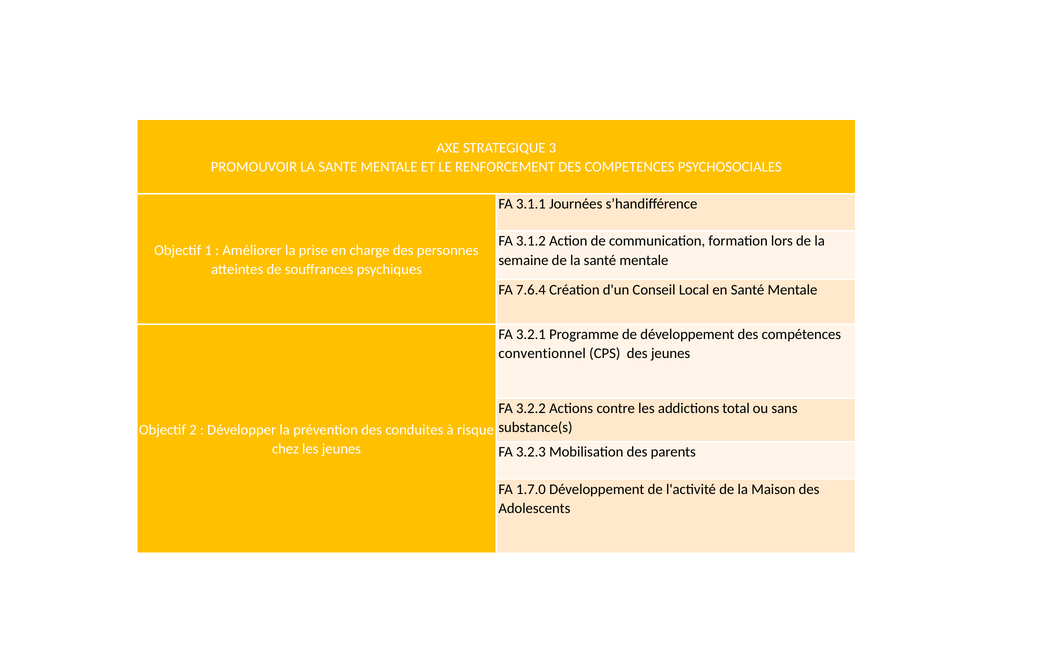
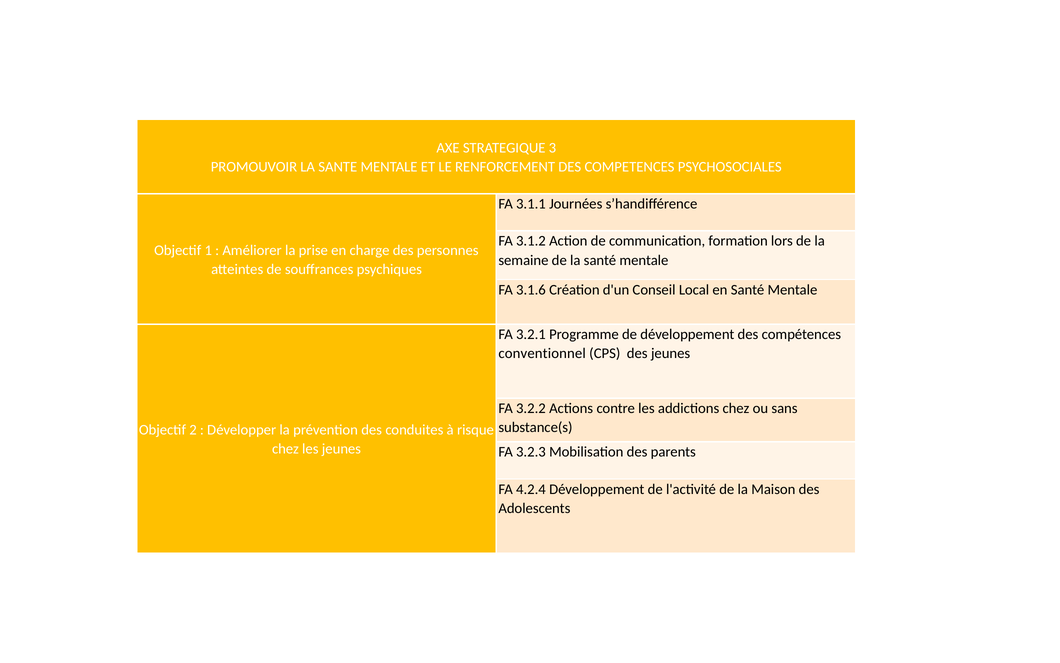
7.6.4: 7.6.4 -> 3.1.6 (531, 290)
addictions total: total -> chez (736, 408)
1.7.0: 1.7.0 -> 4.2.4 (531, 489)
